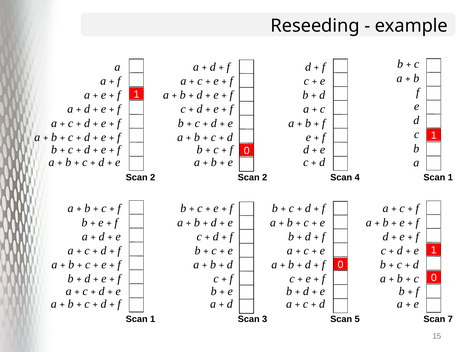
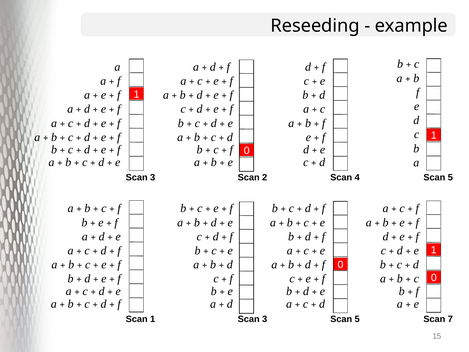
2: 2 -> 3 (153, 177)
1: 1 -> 5 (450, 177)
